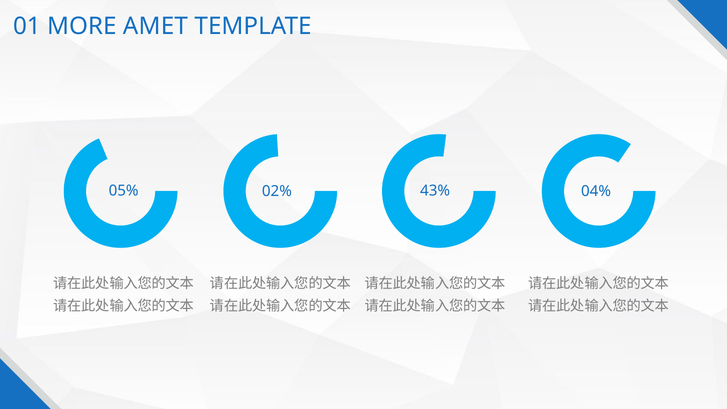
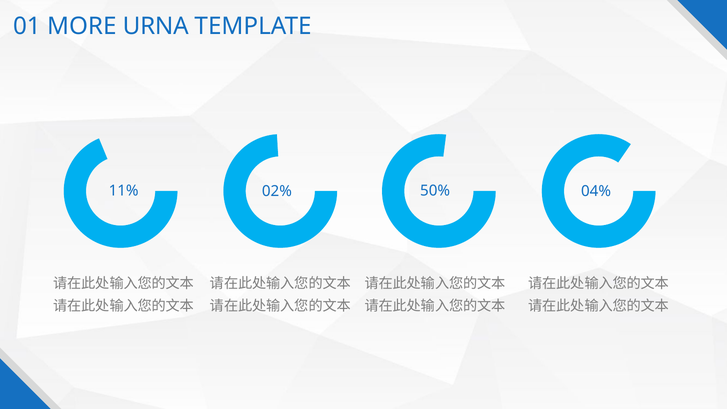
AMET: AMET -> URNA (156, 26)
05%: 05% -> 11% (124, 191)
43%: 43% -> 50% (435, 191)
